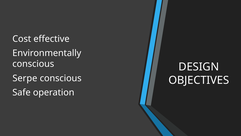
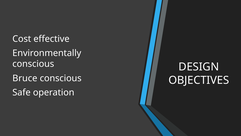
Serpe: Serpe -> Bruce (25, 78)
